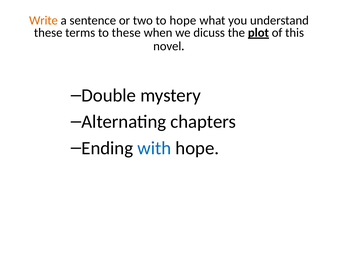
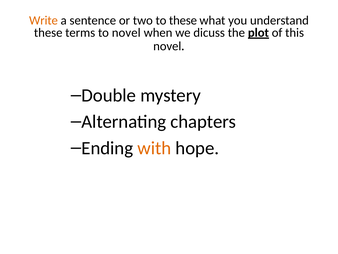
to hope: hope -> these (183, 20)
to these: these -> novel (126, 33)
with colour: blue -> orange (154, 148)
